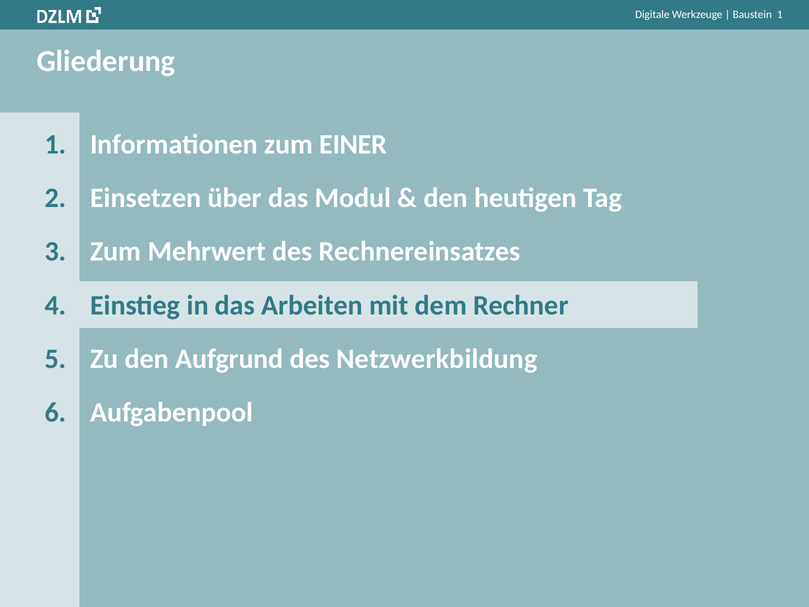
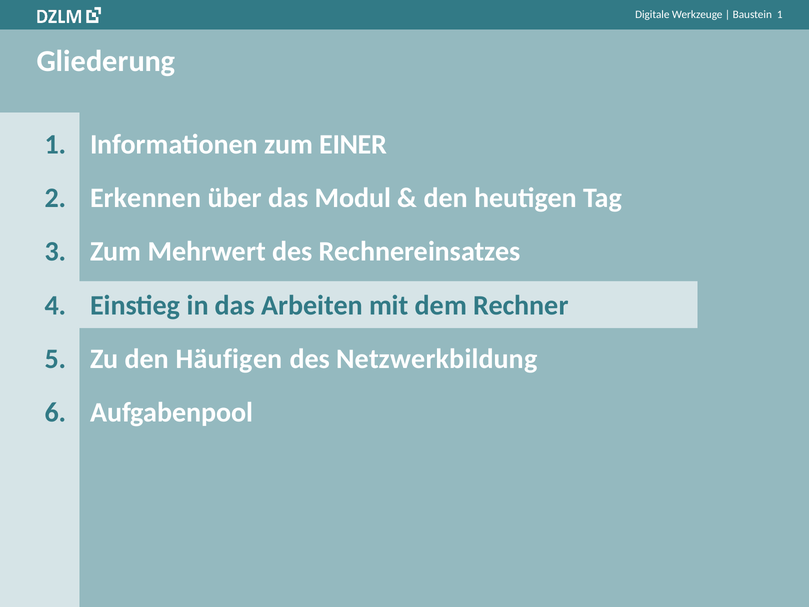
Einsetzen: Einsetzen -> Erkennen (146, 198)
Aufgrund: Aufgrund -> Häufigen (229, 359)
